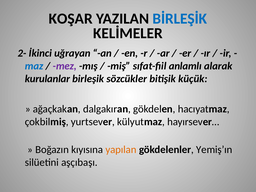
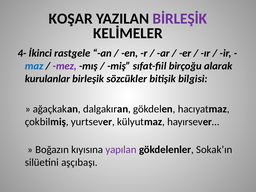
BİRLEŞİK colour: blue -> purple (180, 19)
2-: 2- -> 4- (22, 53)
uğrayan: uğrayan -> rastgele (72, 53)
anlamlı: anlamlı -> birçoğu (185, 66)
küçük: küçük -> bilgisi (193, 79)
yapılan colour: orange -> purple (121, 150)
Yemiş’ın: Yemiş’ın -> Sokak’ın (214, 150)
